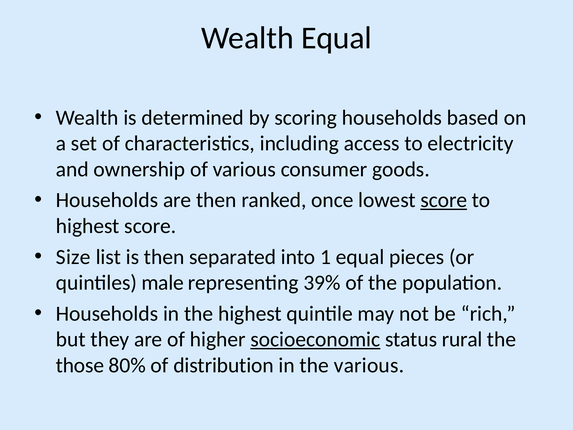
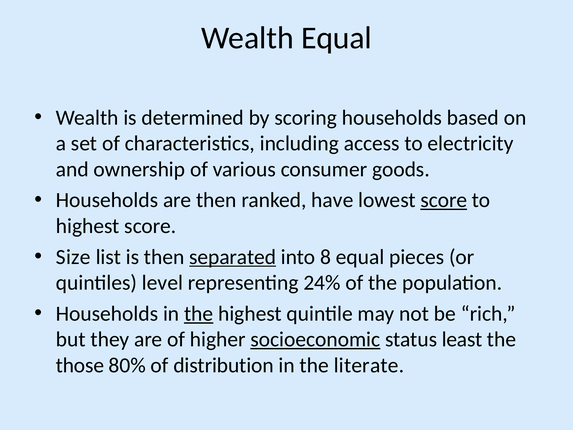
once: once -> have (332, 200)
separated underline: none -> present (233, 257)
1: 1 -> 8 (326, 257)
male: male -> level (162, 283)
39%: 39% -> 24% (322, 283)
the underline: none -> present (199, 313)
rural: rural -> least (462, 339)
the various: various -> literate (369, 365)
